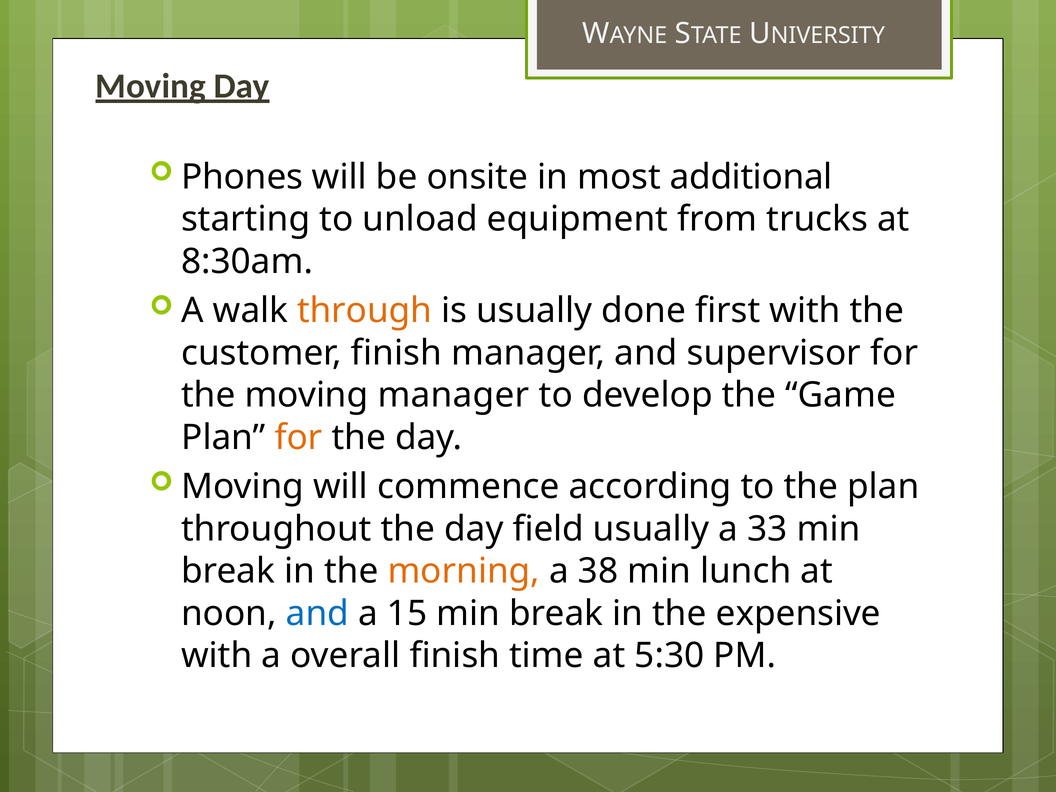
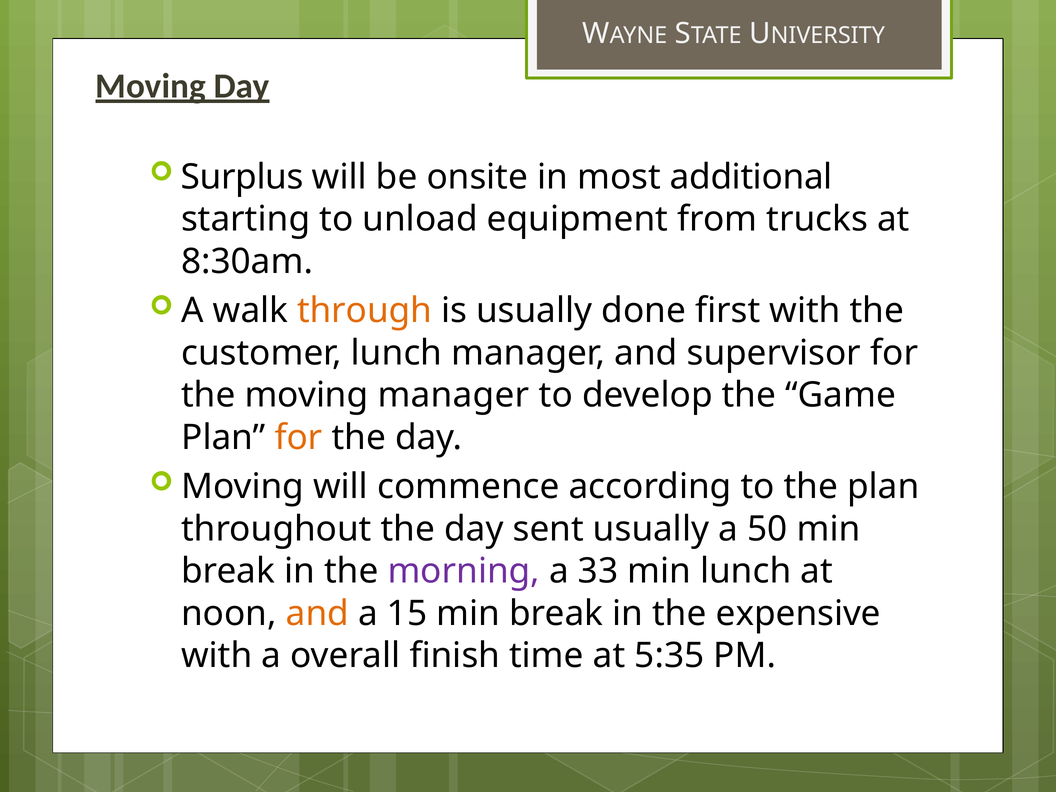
Phones: Phones -> Surplus (242, 177)
customer finish: finish -> lunch (397, 353)
field: field -> sent (548, 529)
33: 33 -> 50 (767, 529)
morning colour: orange -> purple (464, 571)
38: 38 -> 33 (598, 571)
and colour: blue -> orange (317, 614)
5:30: 5:30 -> 5:35 (669, 656)
